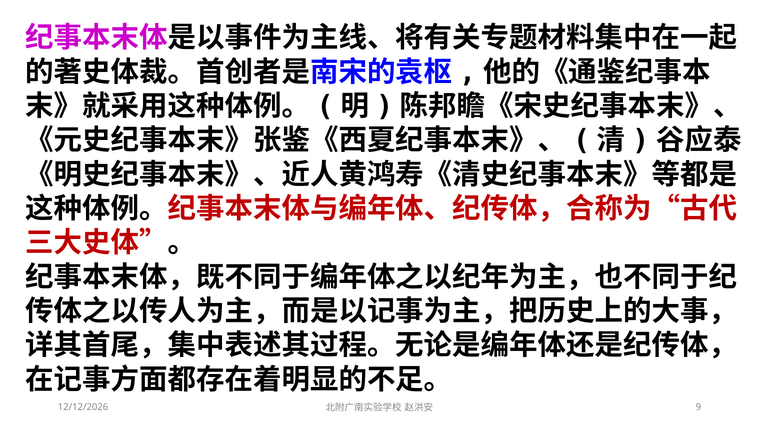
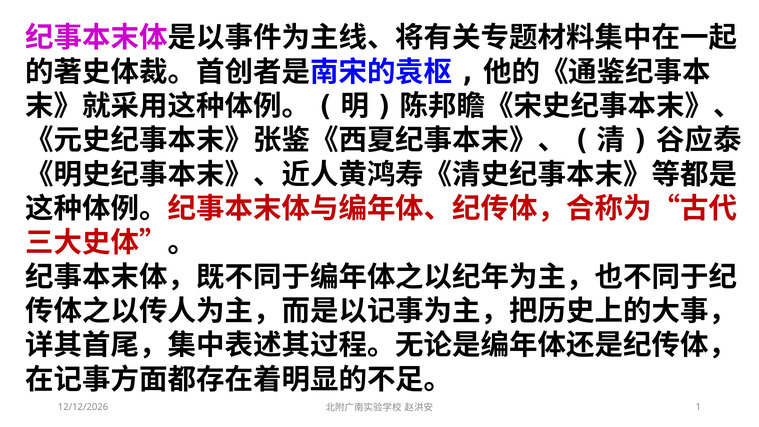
9: 9 -> 1 (698, 407)
